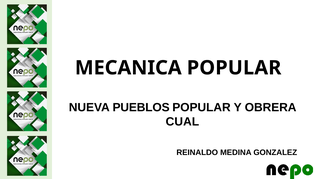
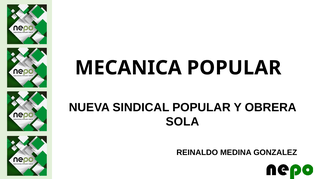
PUEBLOS: PUEBLOS -> SINDICAL (141, 107)
CUAL: CUAL -> SOLA (182, 122)
